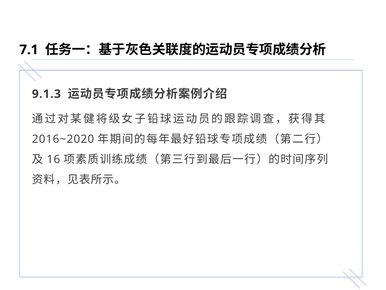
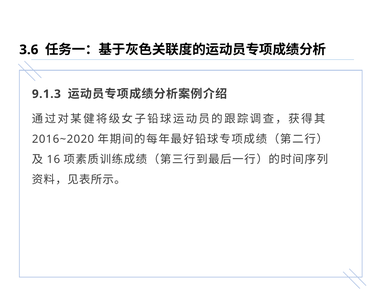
7.1: 7.1 -> 3.6 (29, 50)
